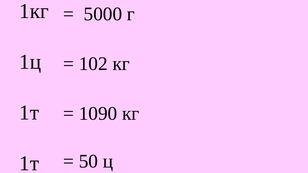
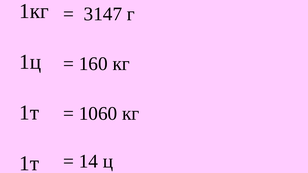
5000: 5000 -> 3147 (103, 14)
102: 102 -> 160 (93, 64)
1090: 1090 -> 1060 (98, 114)
50: 50 -> 14 (88, 162)
